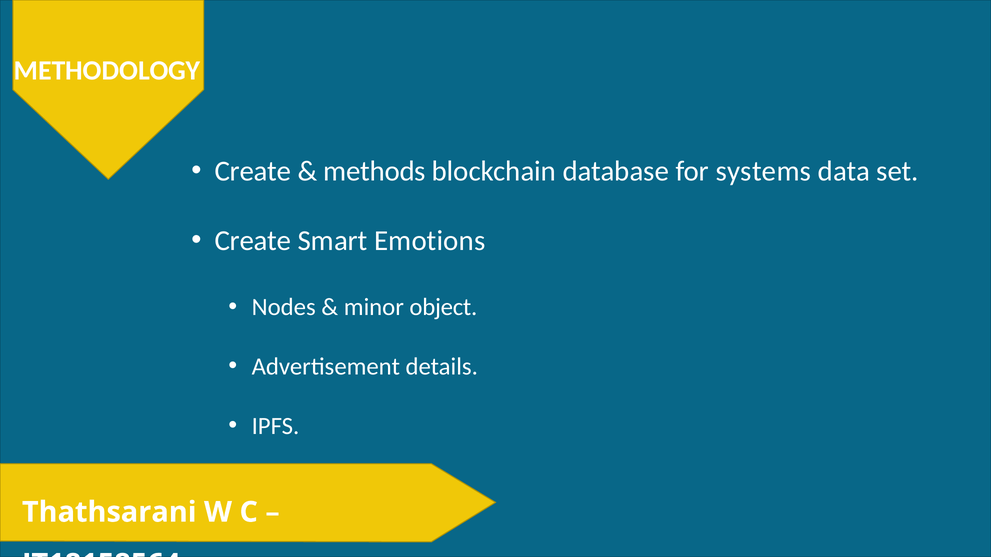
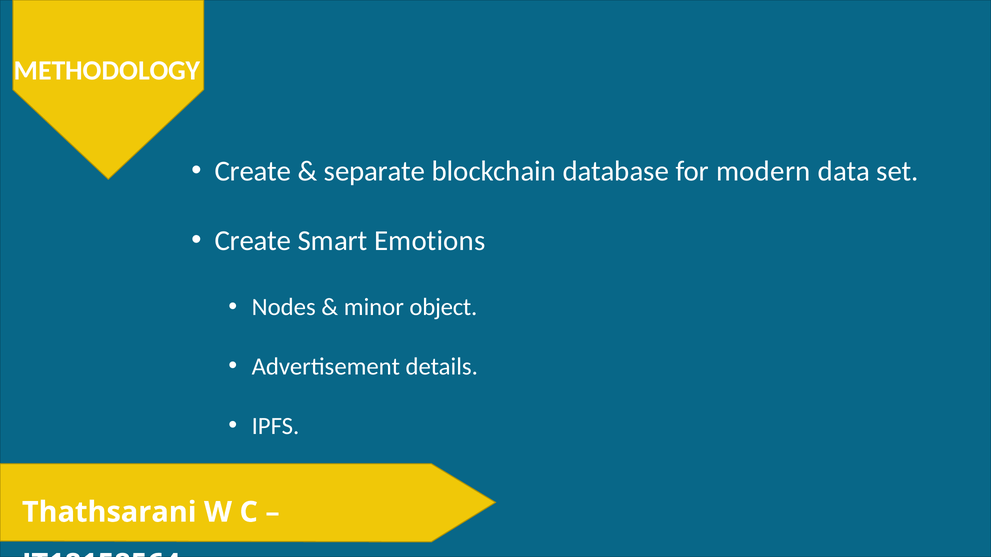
methods: methods -> separate (375, 171)
systems: systems -> modern (763, 171)
